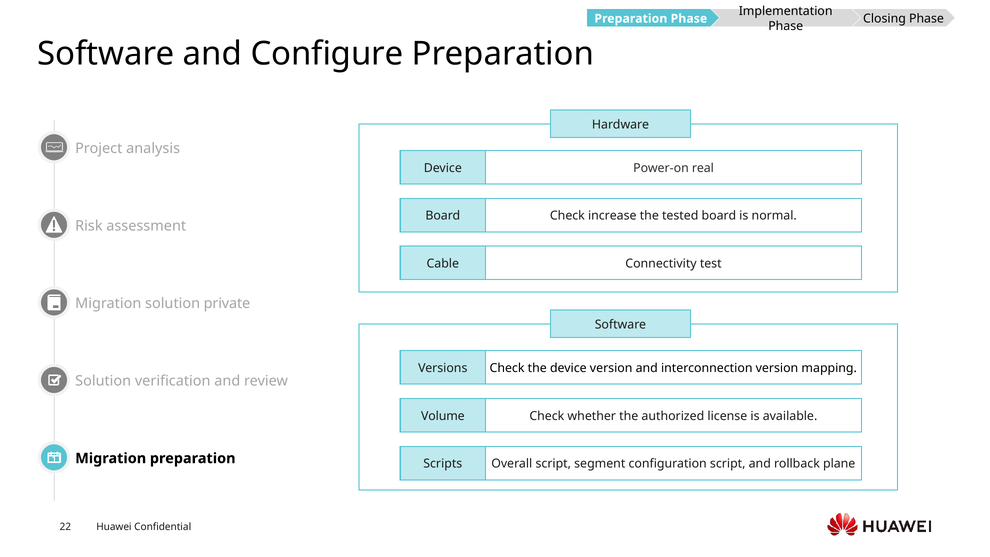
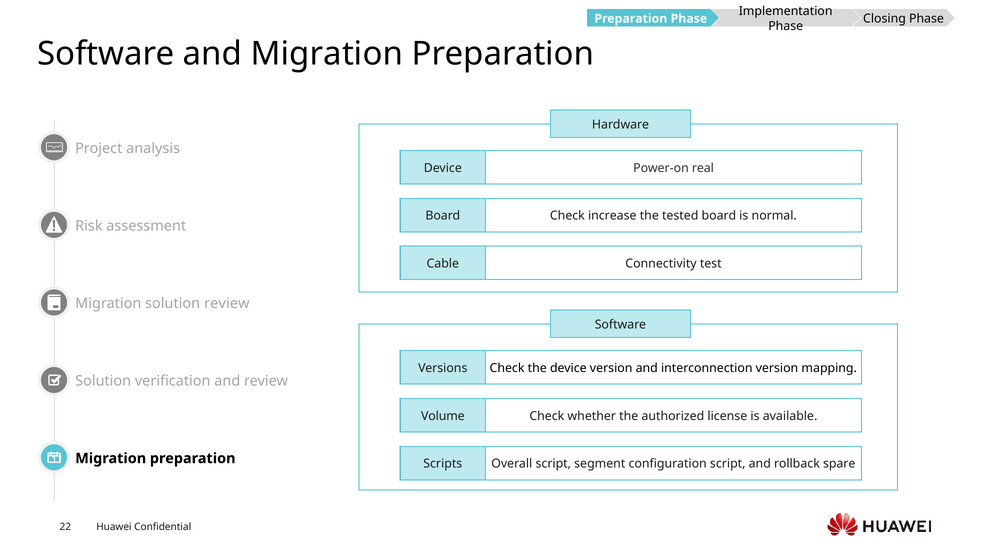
and Configure: Configure -> Migration (327, 54)
solution private: private -> review (227, 303)
plane: plane -> spare (839, 464)
